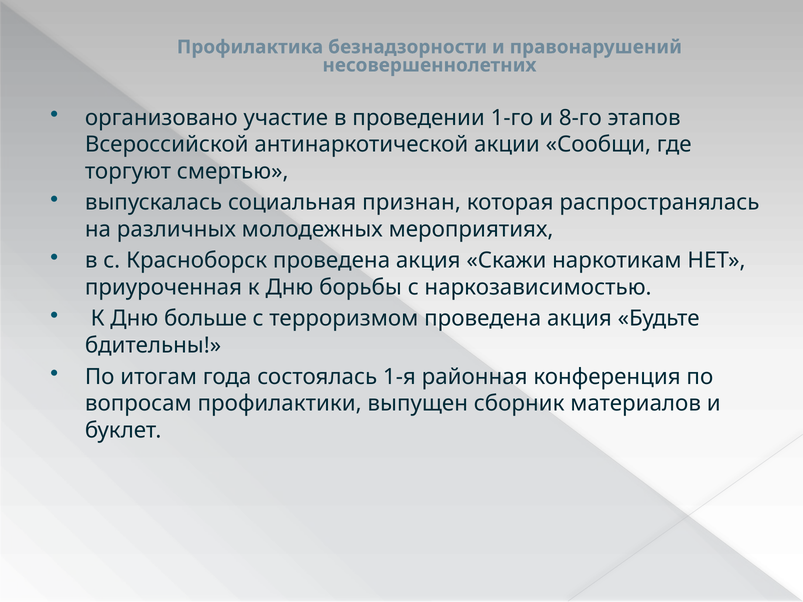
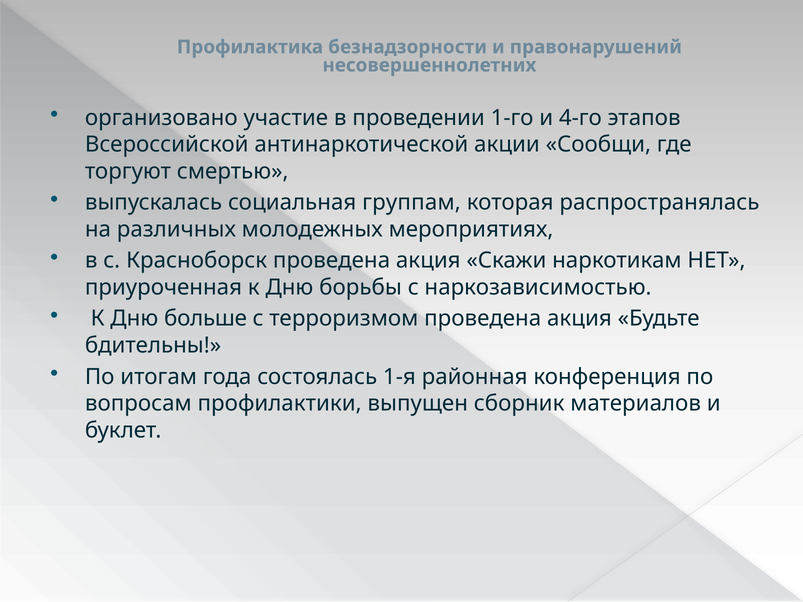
8-го: 8-го -> 4-го (580, 118)
признан: признан -> группам (412, 203)
